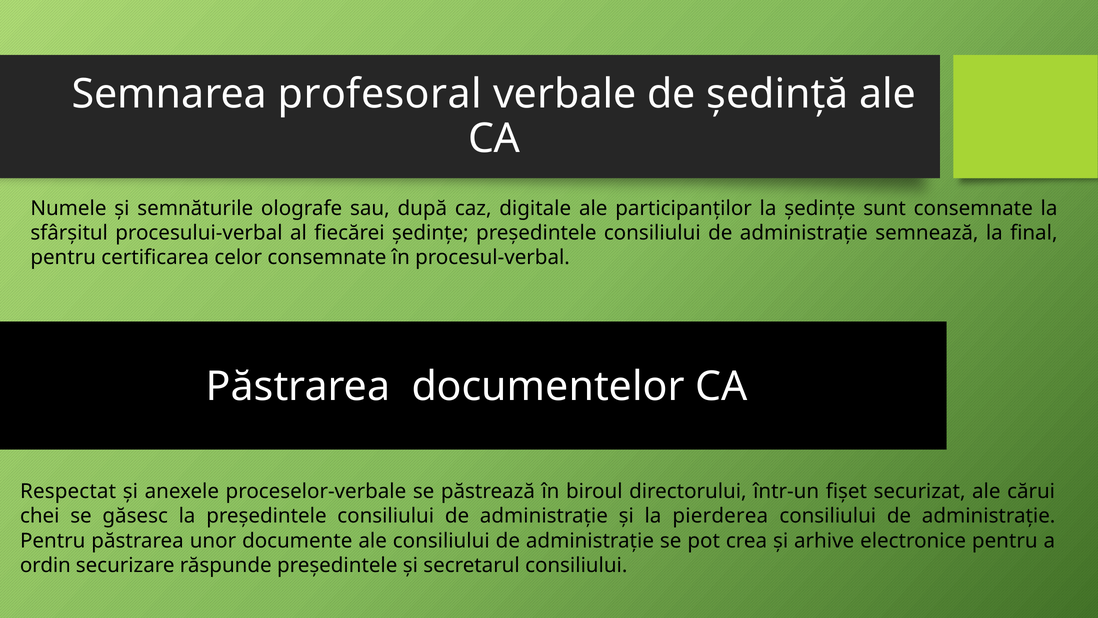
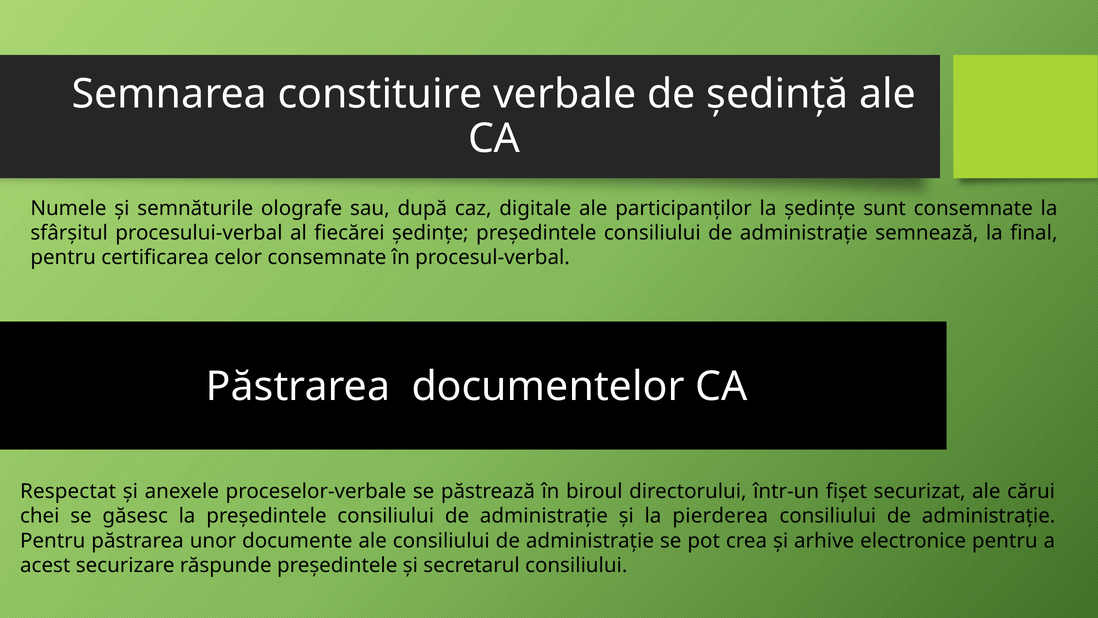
profesoral: profesoral -> constituire (380, 94)
ordin: ordin -> acest (45, 565)
